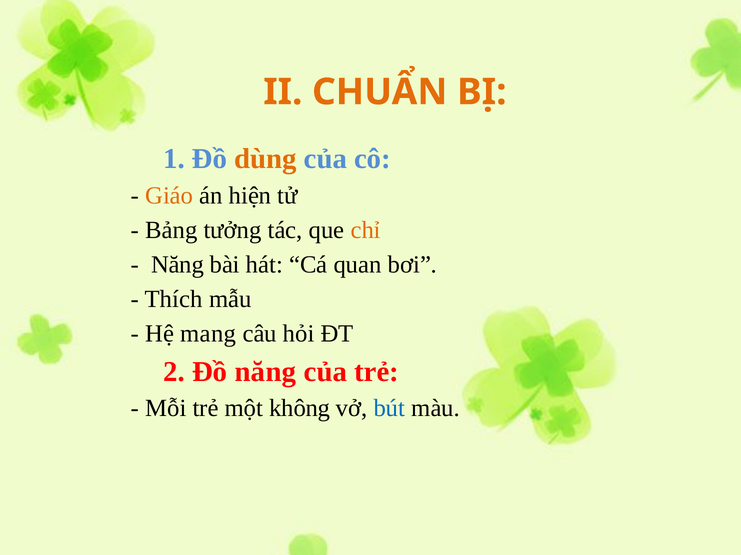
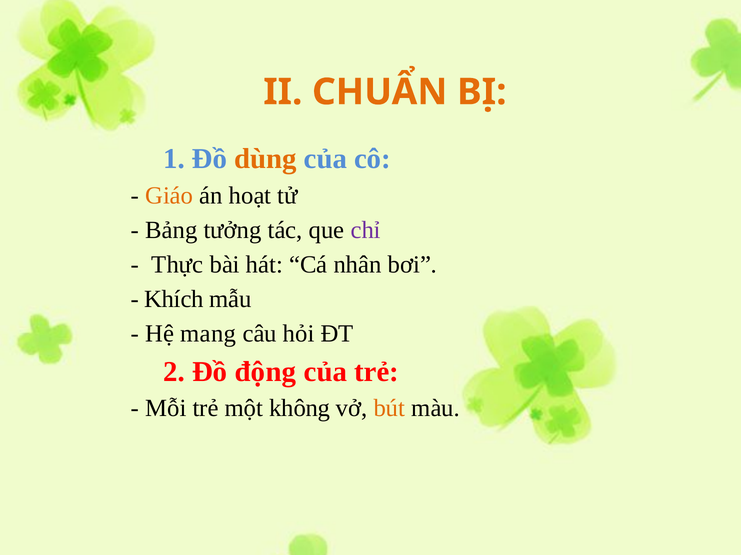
hiện: hiện -> hoạt (250, 196)
chỉ colour: orange -> purple (366, 230)
Năng: Năng -> Thực (177, 265)
quan: quan -> nhân (358, 265)
Thích: Thích -> Khích (174, 299)
Đồ năng: năng -> động (265, 372)
bút colour: blue -> orange (389, 409)
